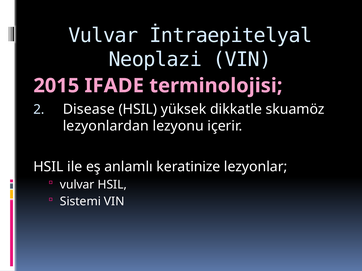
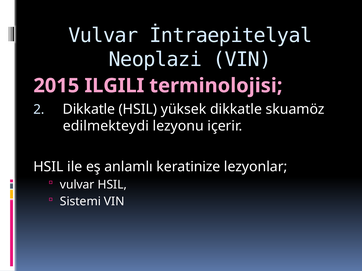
IFADE: IFADE -> ILGILI (114, 86)
Disease: Disease -> Dikkatle (89, 109)
lezyonlardan: lezyonlardan -> edilmekteydi (106, 126)
